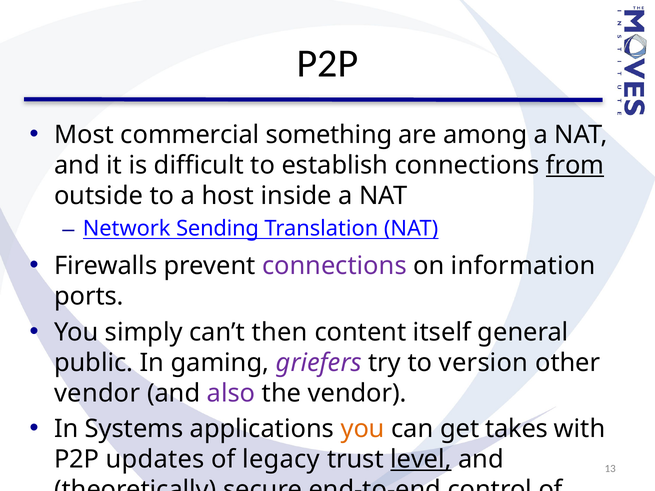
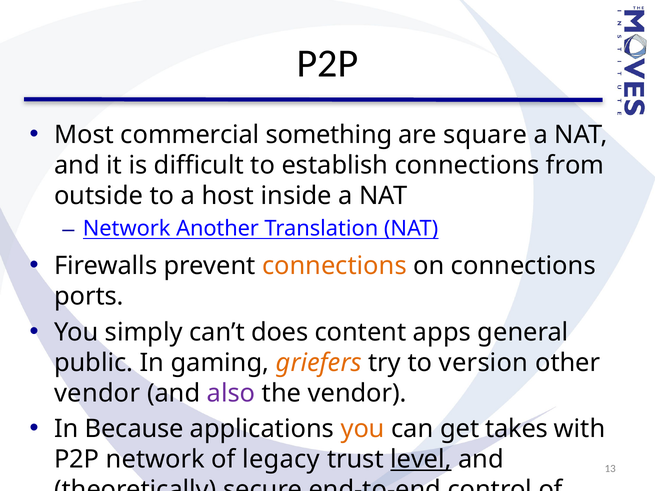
among: among -> square (485, 135)
from underline: present -> none (575, 166)
Sending: Sending -> Another (218, 229)
connections colour: purple -> orange (334, 266)
on information: information -> connections (523, 266)
then: then -> does (280, 332)
itself: itself -> apps (442, 332)
griefers colour: purple -> orange (319, 363)
Systems: Systems -> Because (134, 429)
P2P updates: updates -> network (155, 460)
